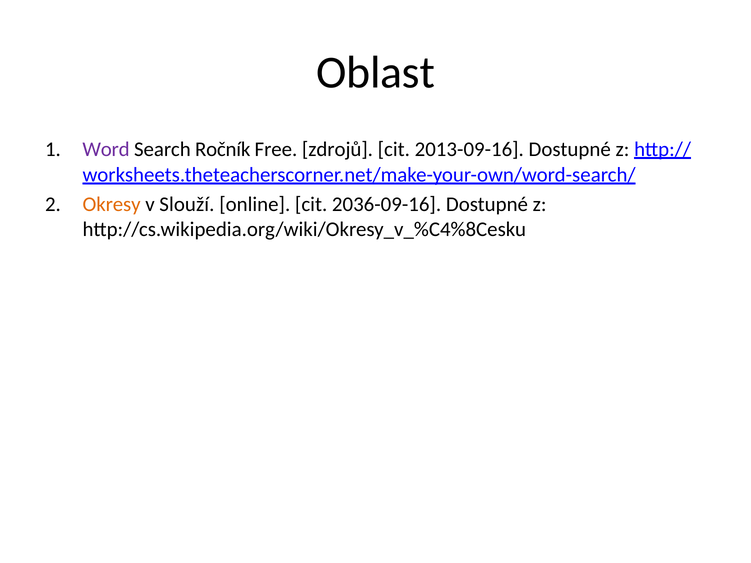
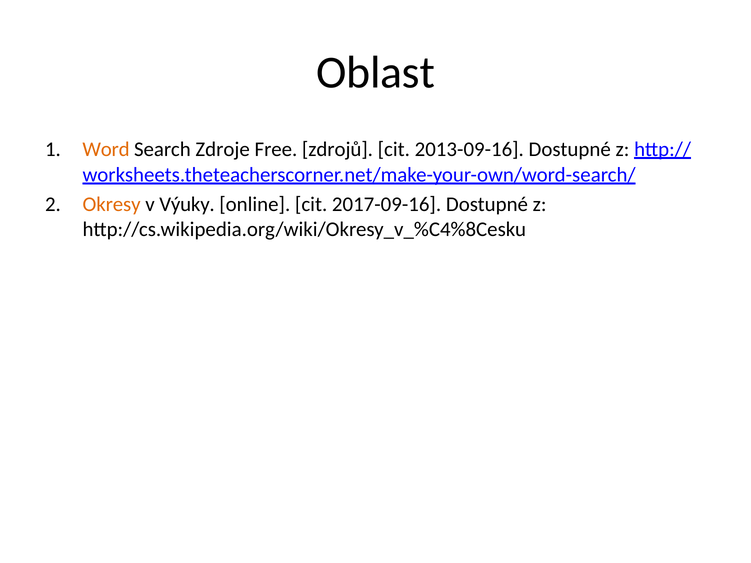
Word colour: purple -> orange (106, 149)
Ročník: Ročník -> Zdroje (223, 149)
Slouží: Slouží -> Výuky (187, 204)
2036-09-16: 2036-09-16 -> 2017-09-16 (387, 204)
